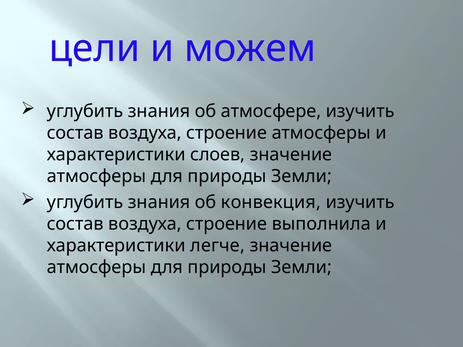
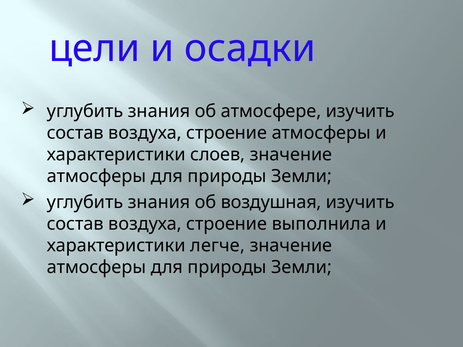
можем: можем -> осадки (250, 49)
конвекция: конвекция -> воздушная (271, 203)
